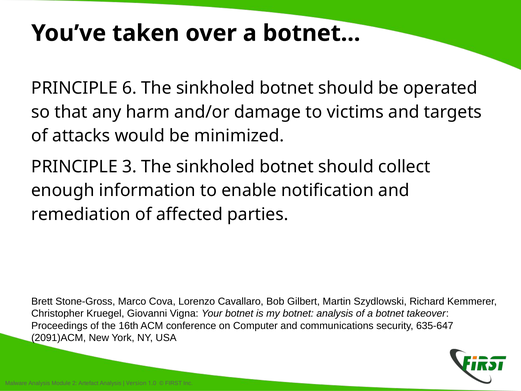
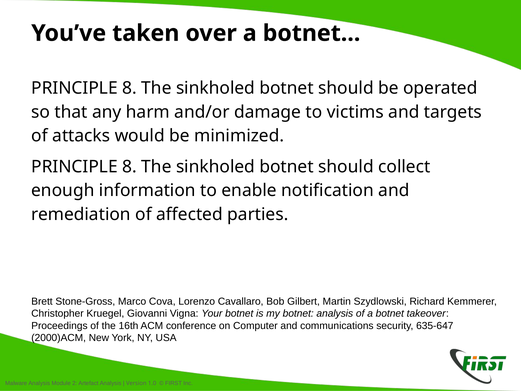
6: 6 -> 8 (130, 88)
3: 3 -> 8 (130, 167)
2091)ACM: 2091)ACM -> 2000)ACM (59, 338)
